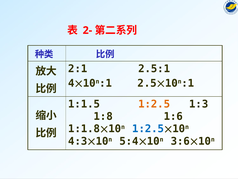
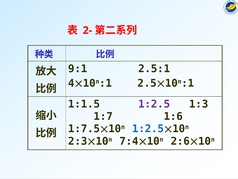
2:1: 2:1 -> 9:1 (78, 69)
1:2.5 colour: orange -> purple (154, 104)
1:8: 1:8 -> 1:7 (103, 116)
1:1.8: 1:1.8 -> 1:7.5 (84, 128)
4:3: 4:3 -> 2:3 (78, 141)
5:4: 5:4 -> 7:4 (129, 141)
3:6: 3:6 -> 2:6 (180, 141)
